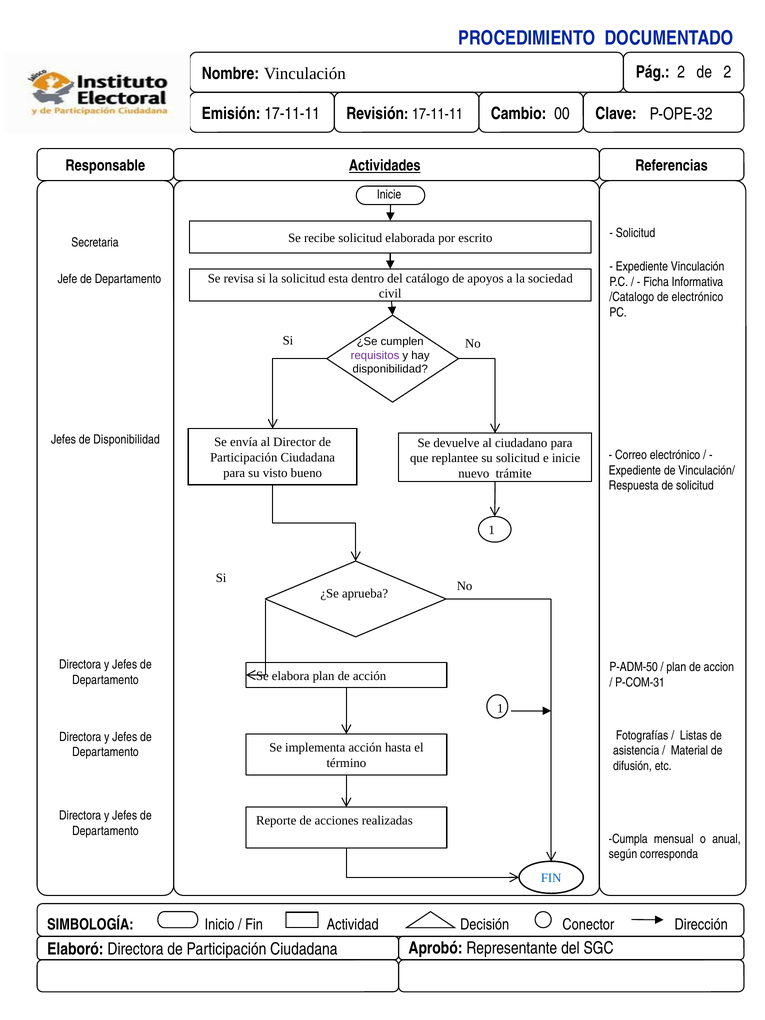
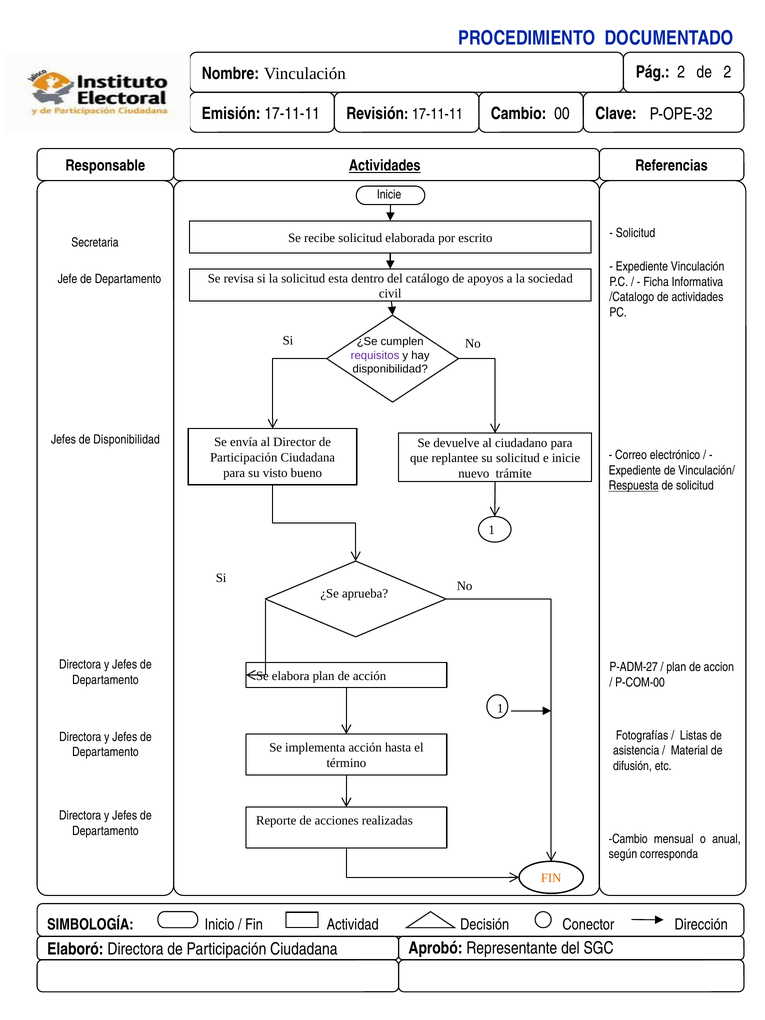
de electrónico: electrónico -> actividades (697, 297)
Respuesta underline: none -> present (634, 486)
P-ADM-50: P-ADM-50 -> P-ADM-27 (634, 667)
P-COM-31: P-COM-31 -> P-COM-00 (640, 682)
Cumpla: Cumpla -> Cambio (628, 839)
FIN colour: blue -> orange (551, 878)
